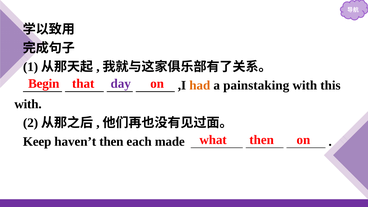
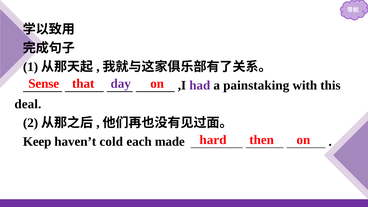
Begin: Begin -> Sense (44, 83)
had colour: orange -> purple (200, 85)
with: with -> deal (28, 104)
what: what -> hard (213, 140)
haven’t then: then -> cold (111, 141)
